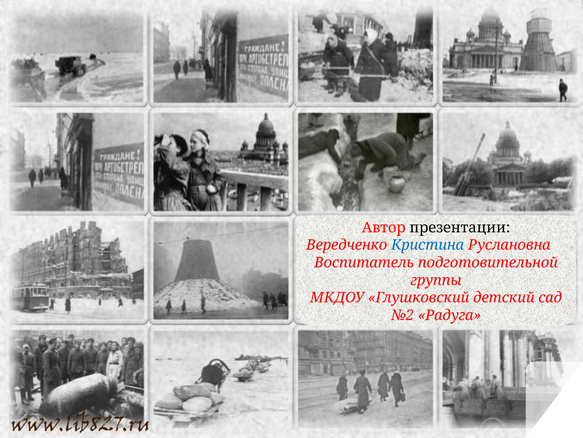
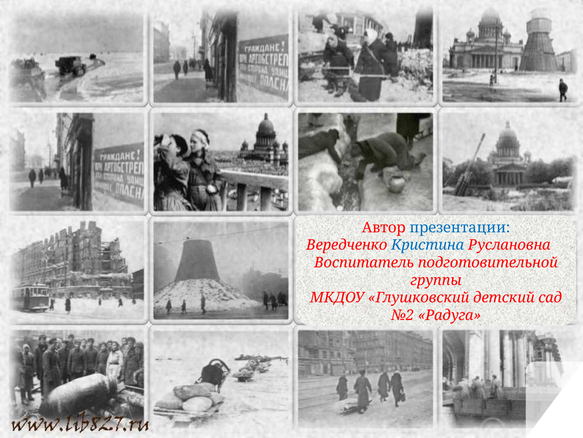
презентации colour: black -> blue (460, 227)
